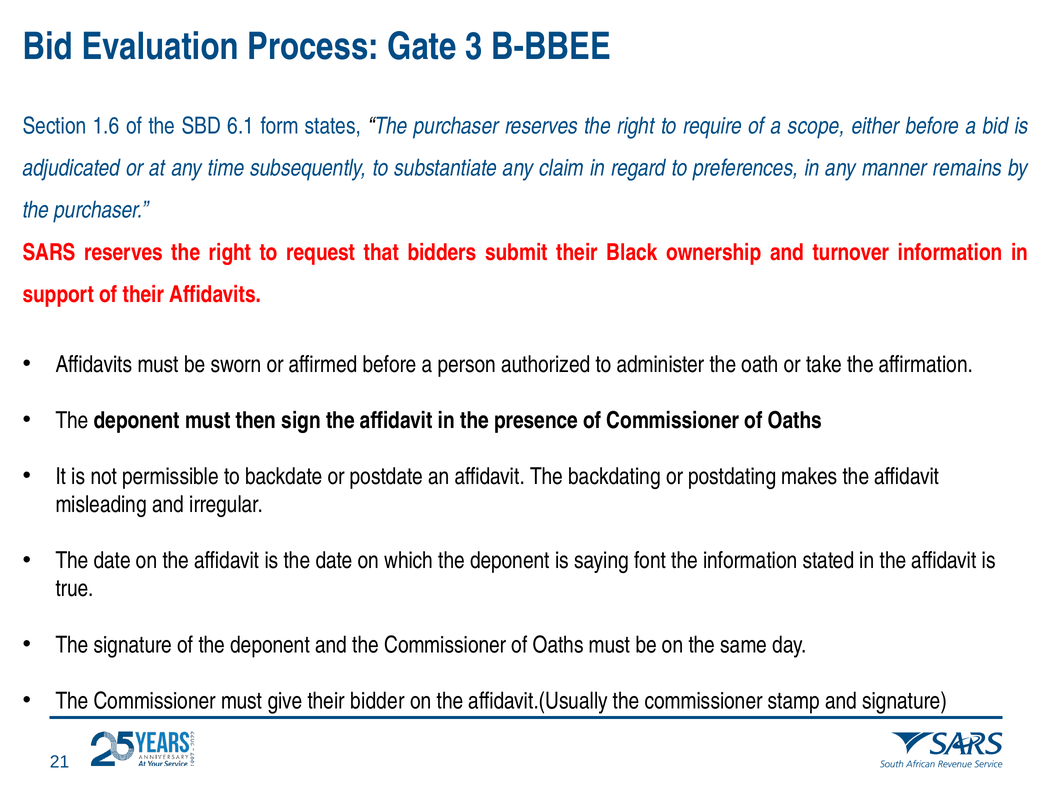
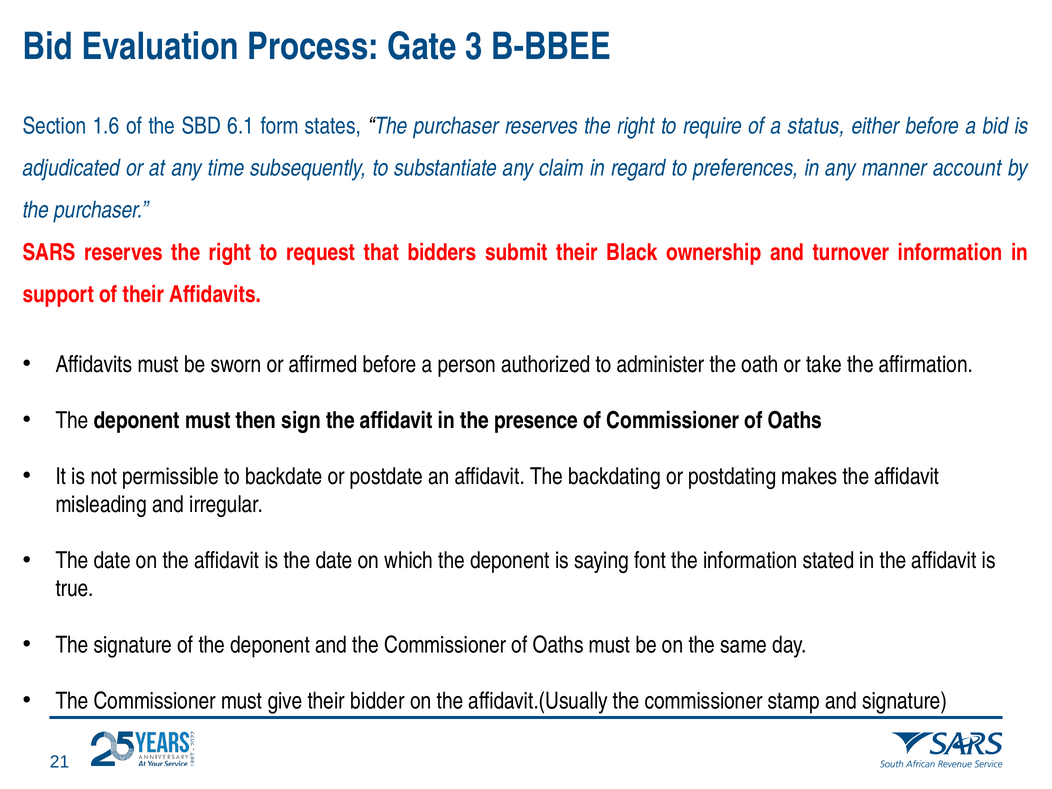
scope: scope -> status (816, 126)
remains: remains -> account (967, 168)
